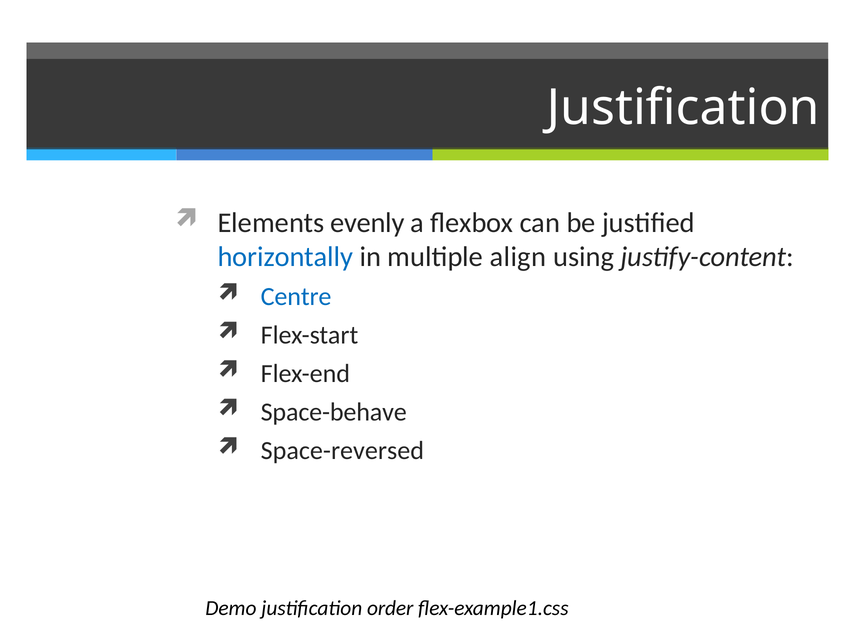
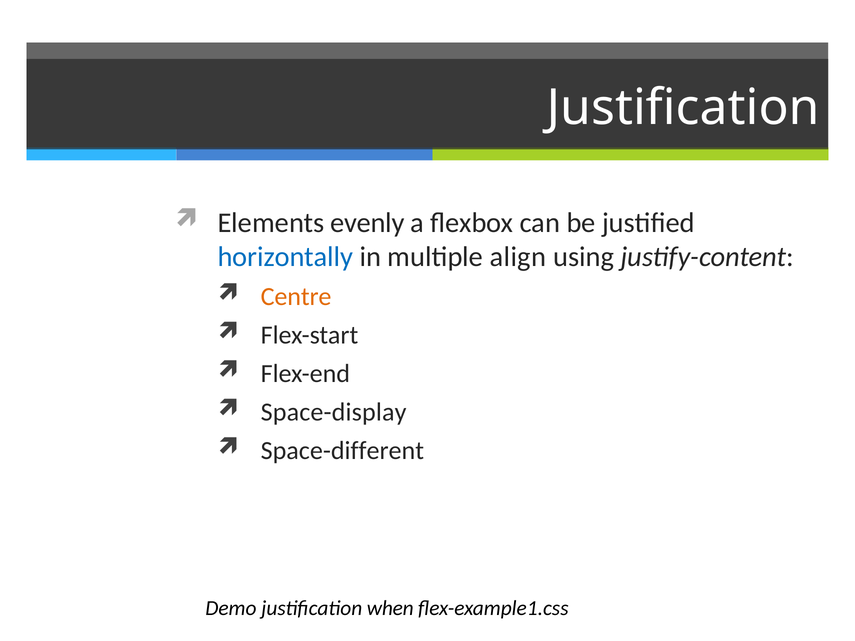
Centre colour: blue -> orange (296, 297)
Space-behave: Space-behave -> Space-display (334, 412)
Space-reversed: Space-reversed -> Space-different (342, 451)
order: order -> when (390, 608)
